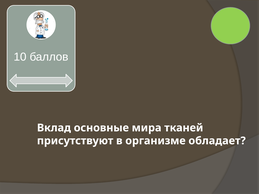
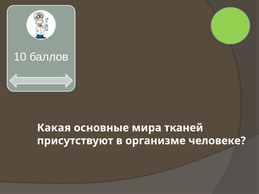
Вклад: Вклад -> Какая (54, 128)
обладает: обладает -> человеке (217, 141)
